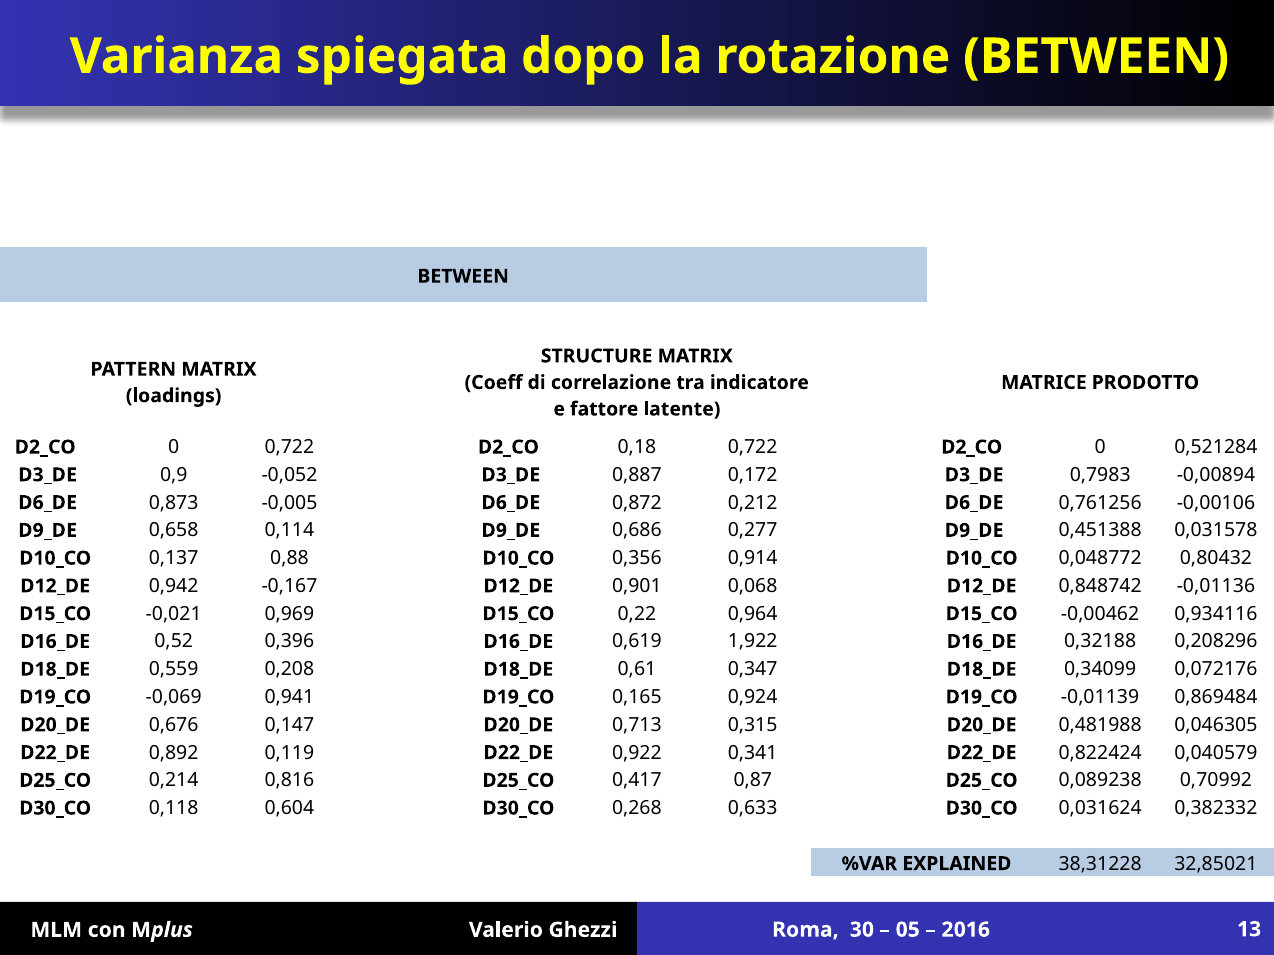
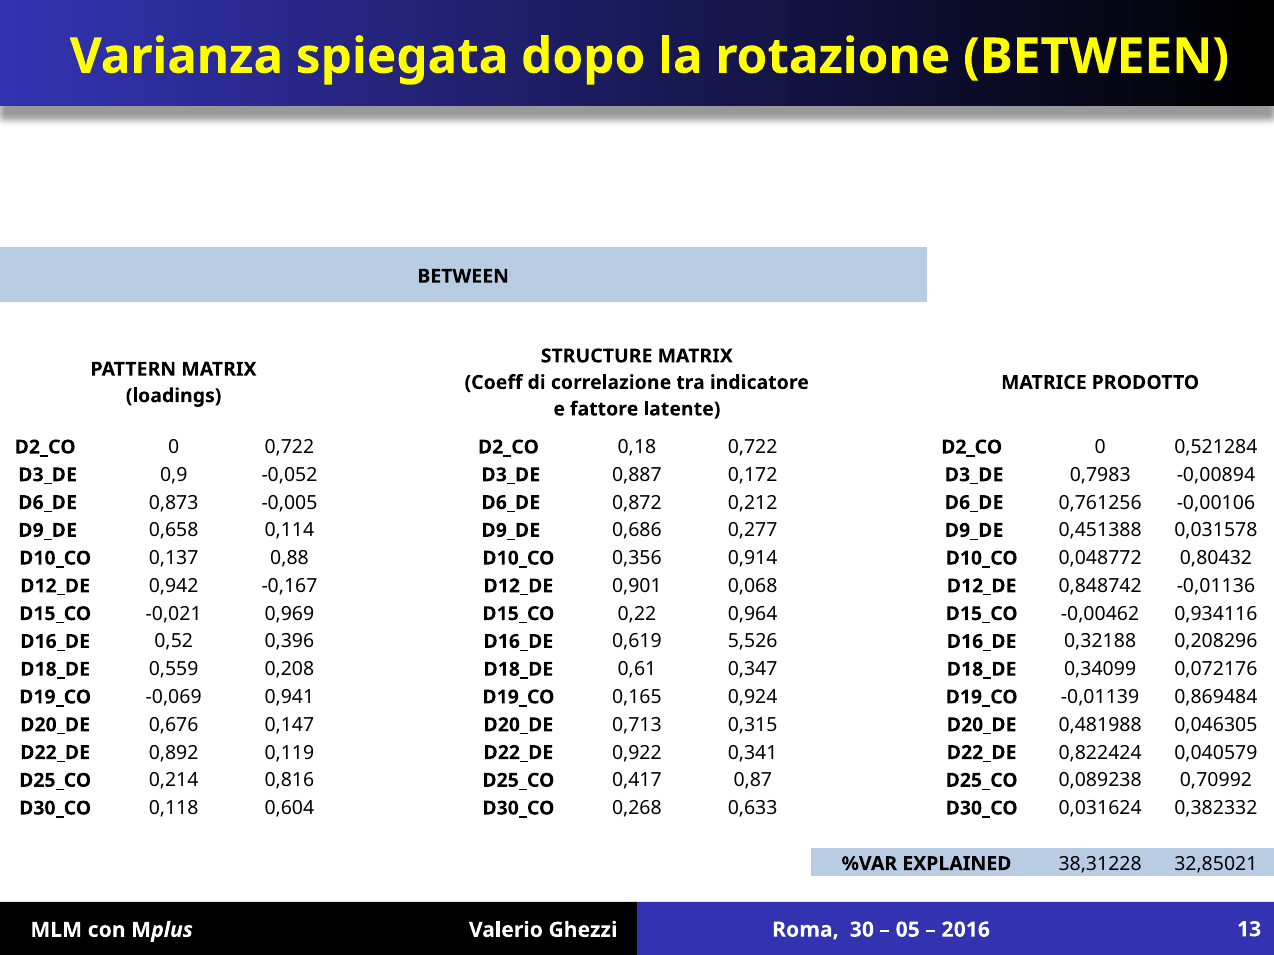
1,922: 1,922 -> 5,526 (753, 642)
